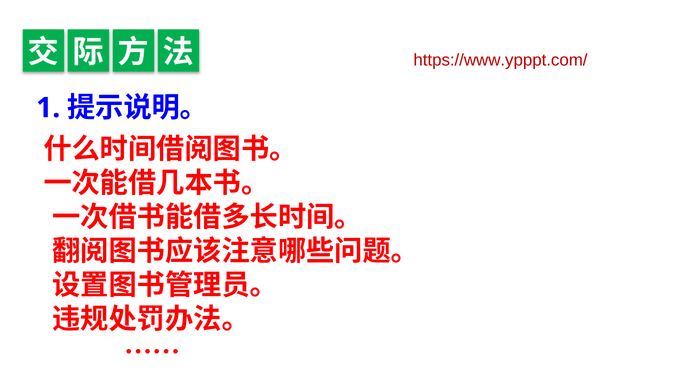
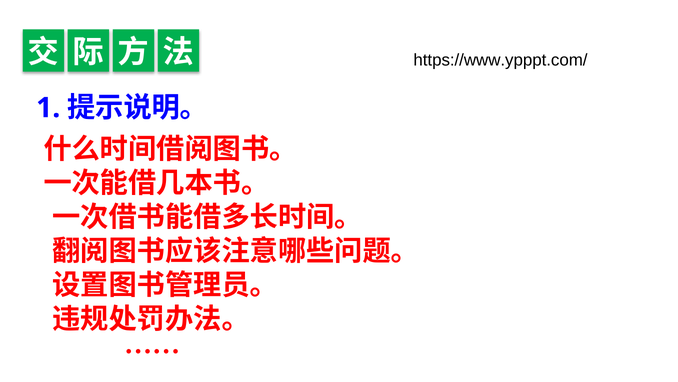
https://www.ypppt.com/ colour: red -> black (501, 60)
